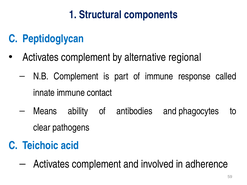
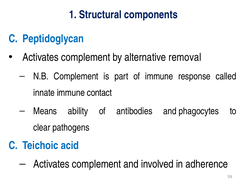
regional: regional -> removal (185, 57)
